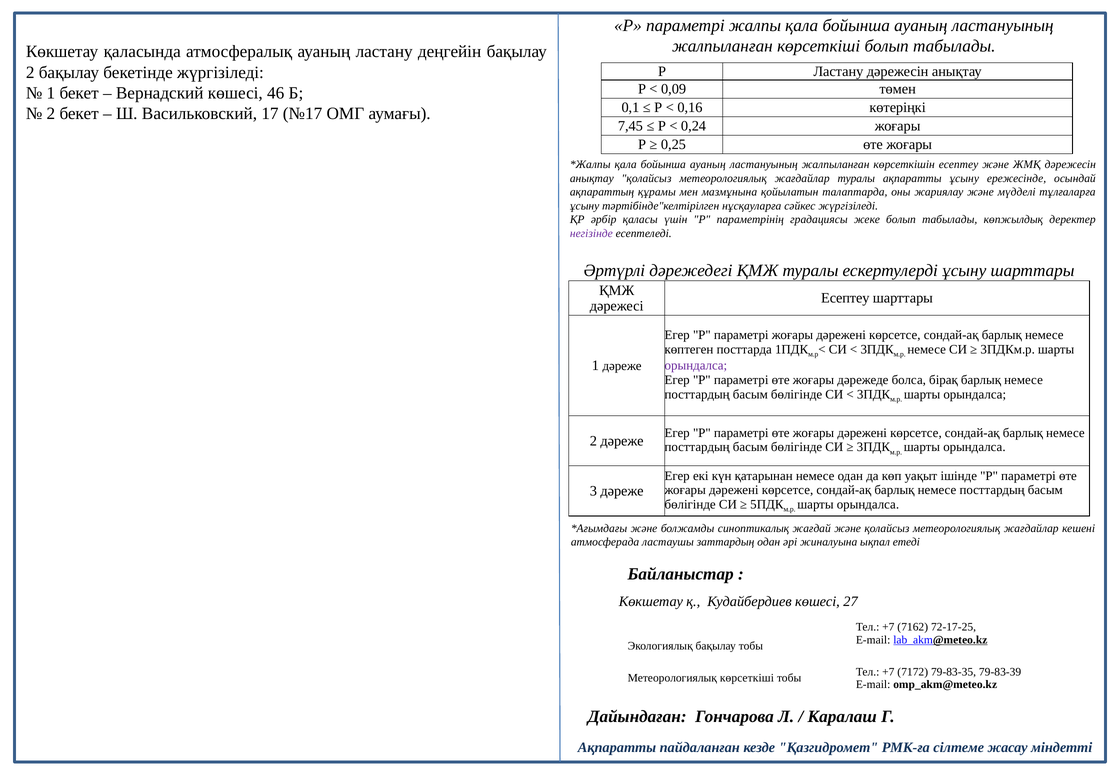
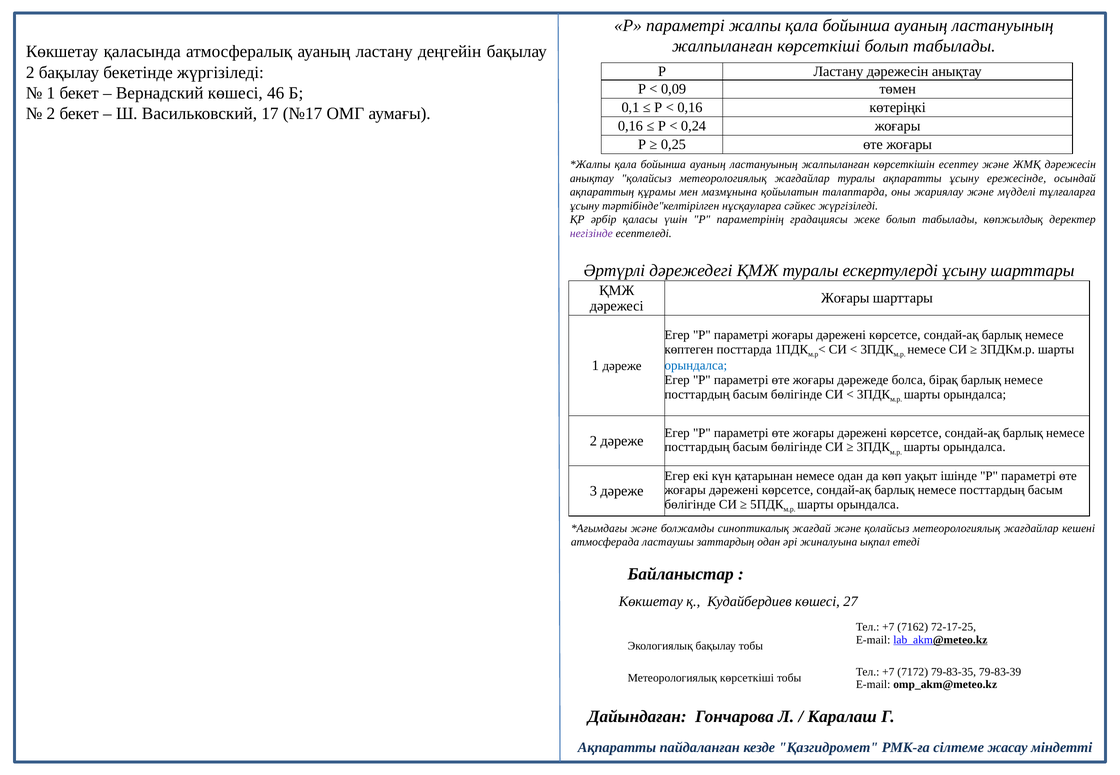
7,45: 7,45 -> 0,16 (630, 126)
Есептеу: Есептеу -> Жоғары (845, 298)
орындалса colour: purple -> blue (696, 366)
